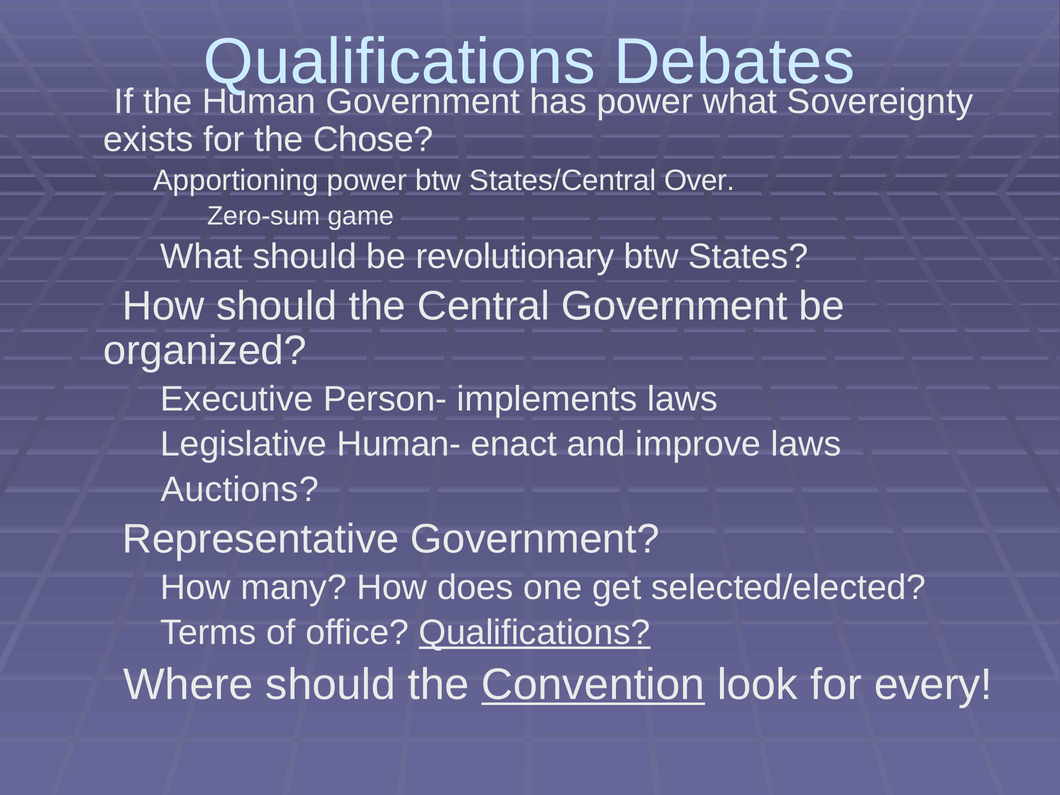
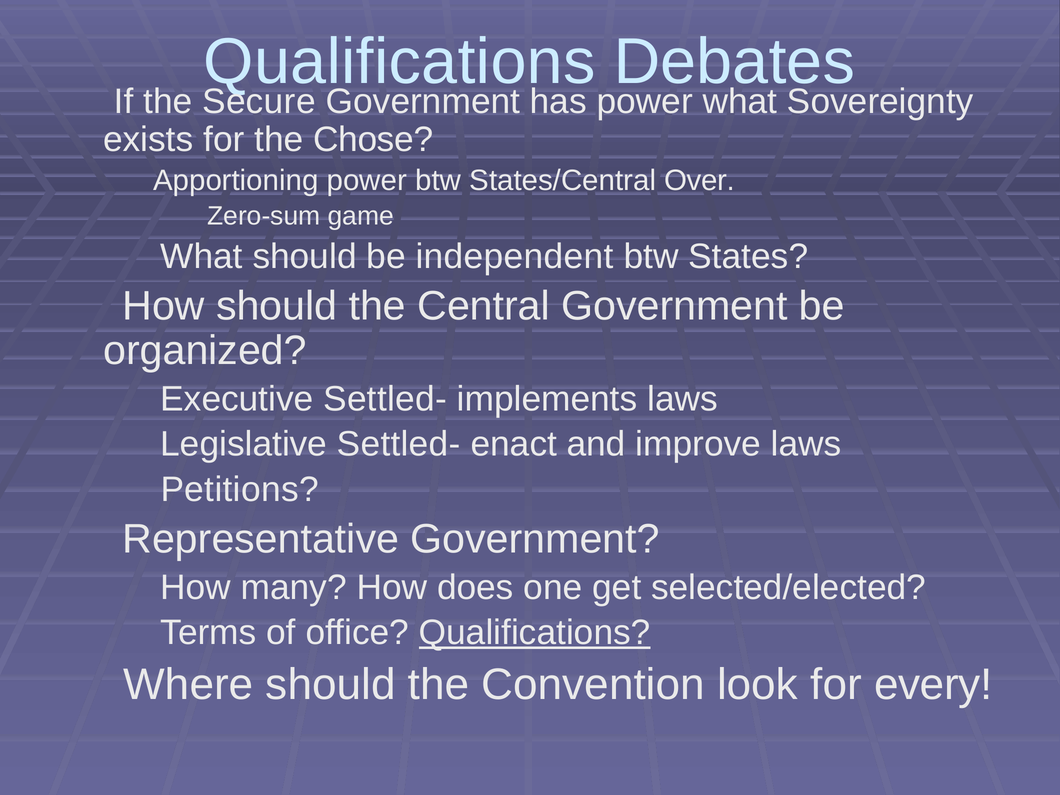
Human: Human -> Secure (259, 102)
revolutionary: revolutionary -> independent (515, 257)
Executive Person-: Person- -> Settled- (385, 399)
Legislative Human-: Human- -> Settled- (399, 444)
Auctions: Auctions -> Petitions (240, 489)
Convention underline: present -> none (593, 685)
